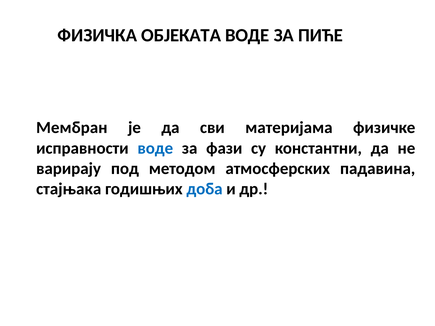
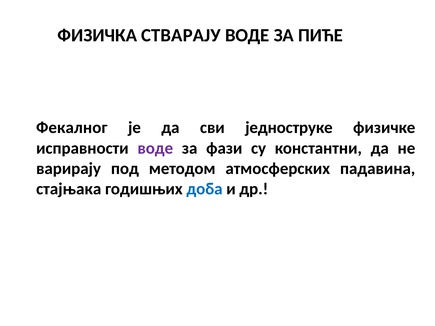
ОБЈЕКАТА: ОБЈЕКАТА -> СТВАРАЈУ (181, 35)
Мембран: Мембран -> Фекалног (72, 128)
материјама: материјама -> једноструке (289, 128)
воде colour: blue -> purple (155, 148)
